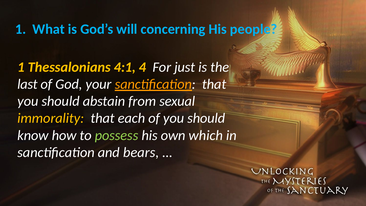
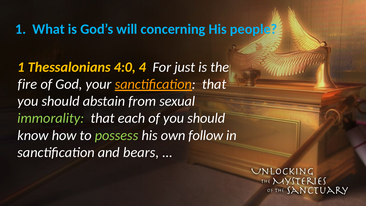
4:1: 4:1 -> 4:0 (125, 67)
last: last -> fire (27, 84)
immorality colour: yellow -> light green (51, 118)
which: which -> follow (206, 135)
